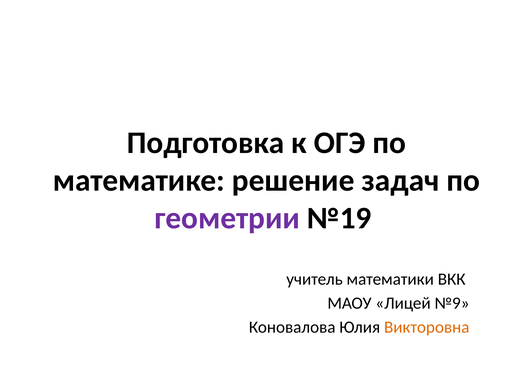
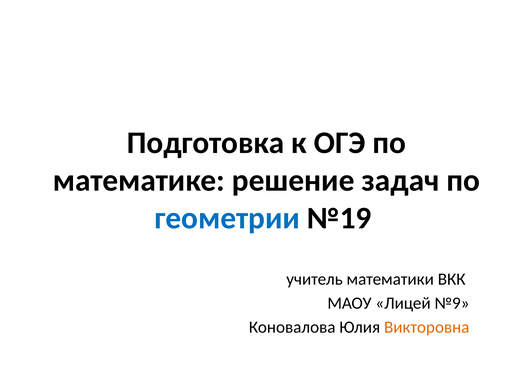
геометрии colour: purple -> blue (227, 218)
